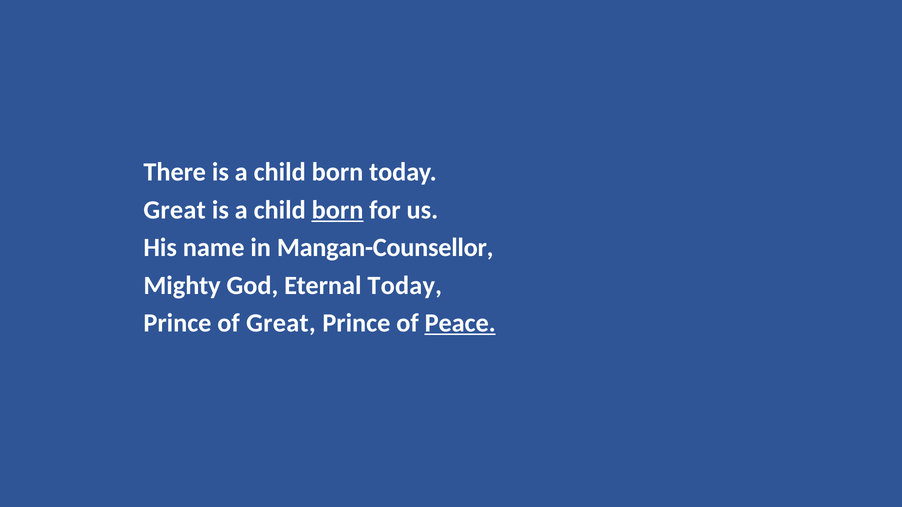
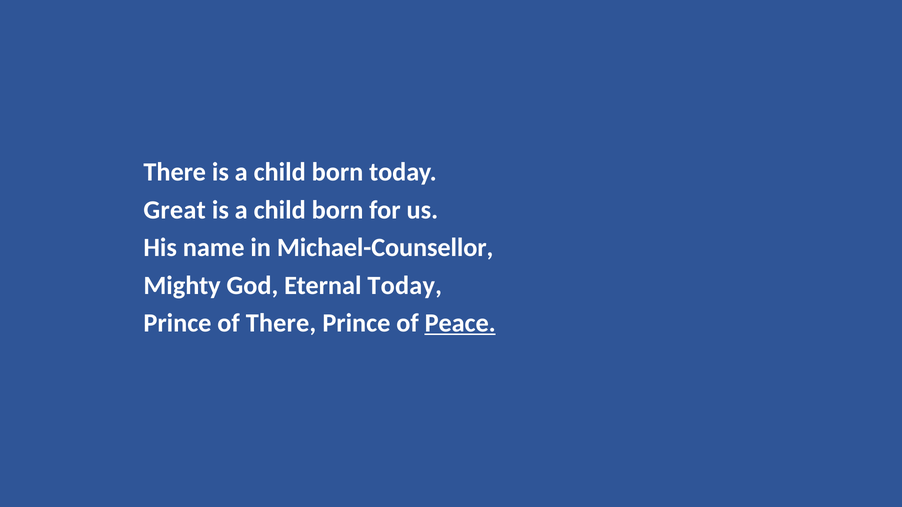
born underline: present -> none (338, 210)
Mangan-Counsellor: Mangan-Counsellor -> Michael-Counsellor (385, 248)
of Great: Great -> There (281, 323)
